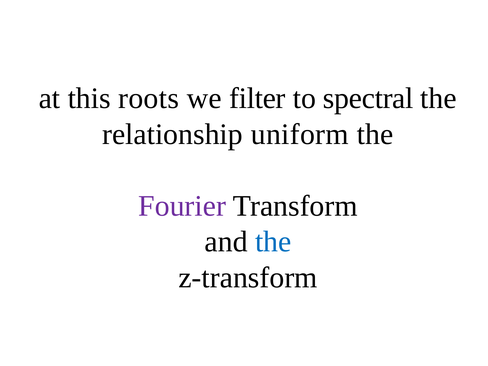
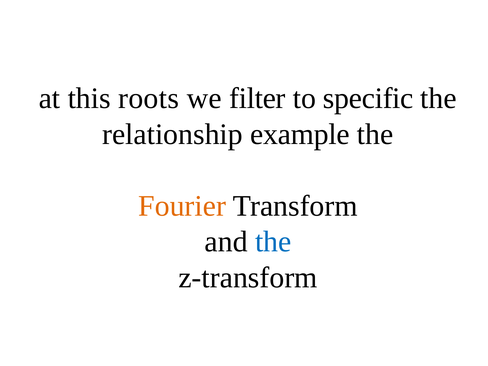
spectral: spectral -> specific (368, 98)
uniform: uniform -> example (300, 134)
Fourier colour: purple -> orange (182, 206)
